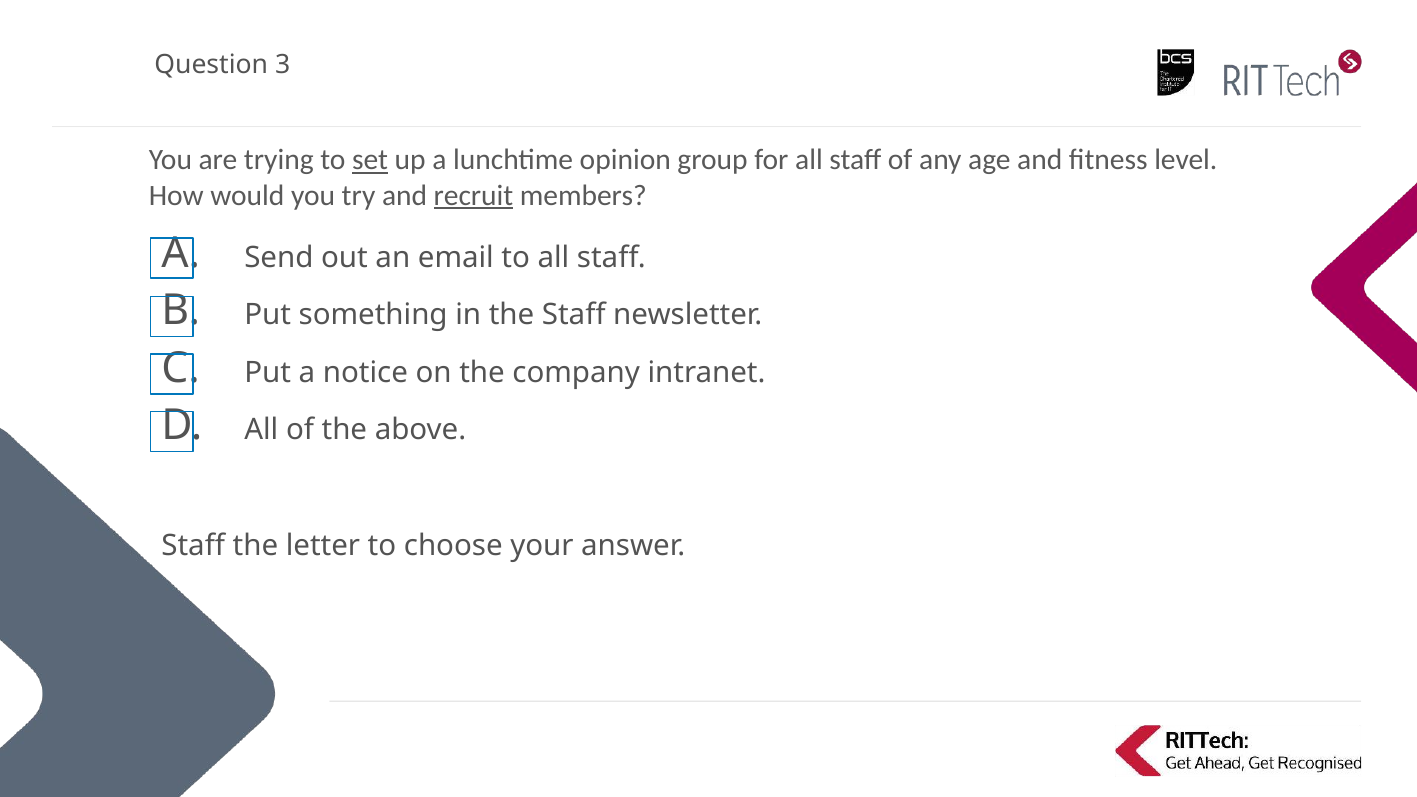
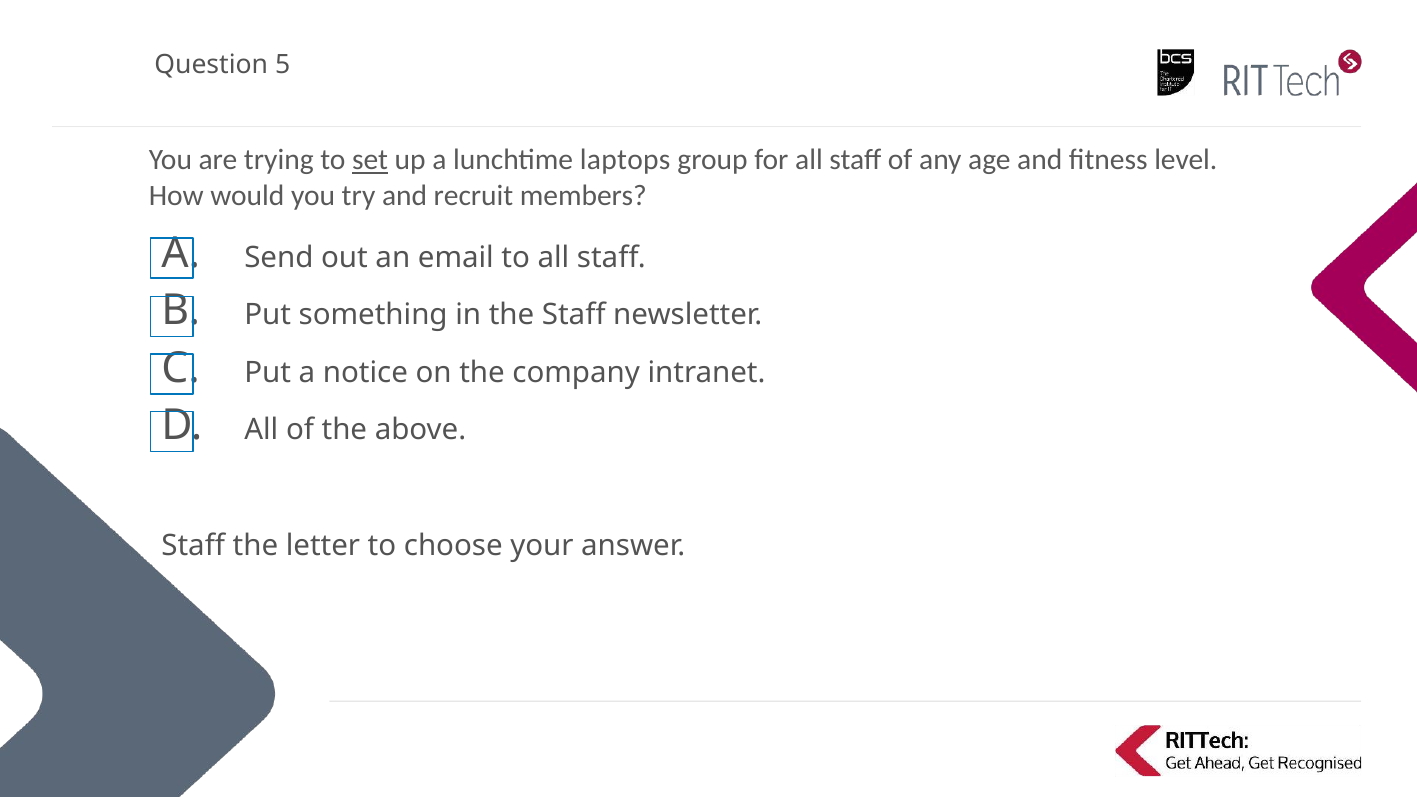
3: 3 -> 5 (283, 65)
opinion: opinion -> laptops (625, 160)
recruit underline: present -> none (473, 196)
